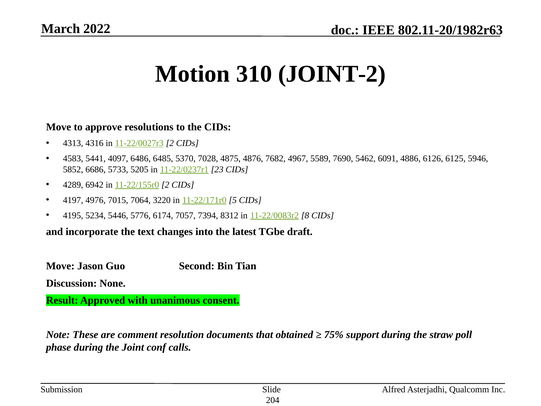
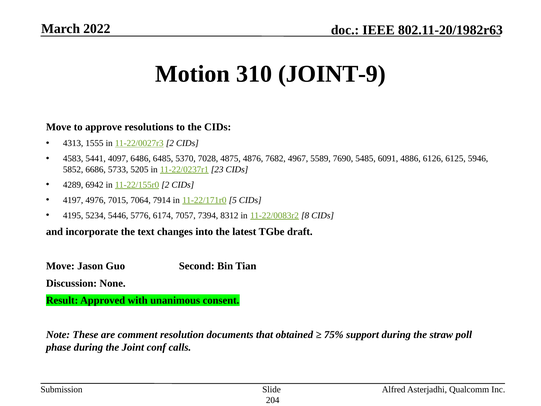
JOINT-2: JOINT-2 -> JOINT-9 (332, 74)
4316: 4316 -> 1555 (94, 143)
5462: 5462 -> 5485 (365, 158)
3220: 3220 -> 7914 (162, 200)
